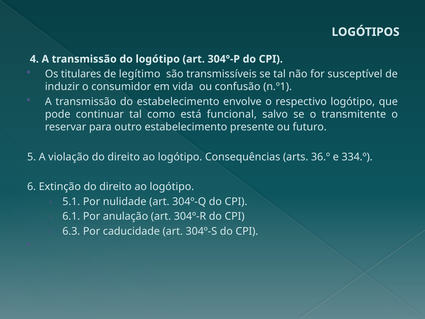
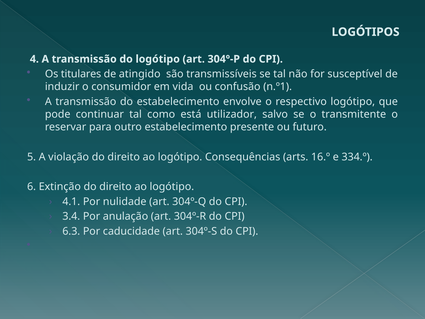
legítimo: legítimo -> atingido (140, 74)
funcional: funcional -> utilizador (232, 114)
36.º: 36.º -> 16.º (321, 157)
5.1: 5.1 -> 4.1 (71, 201)
6.1: 6.1 -> 3.4 (71, 216)
